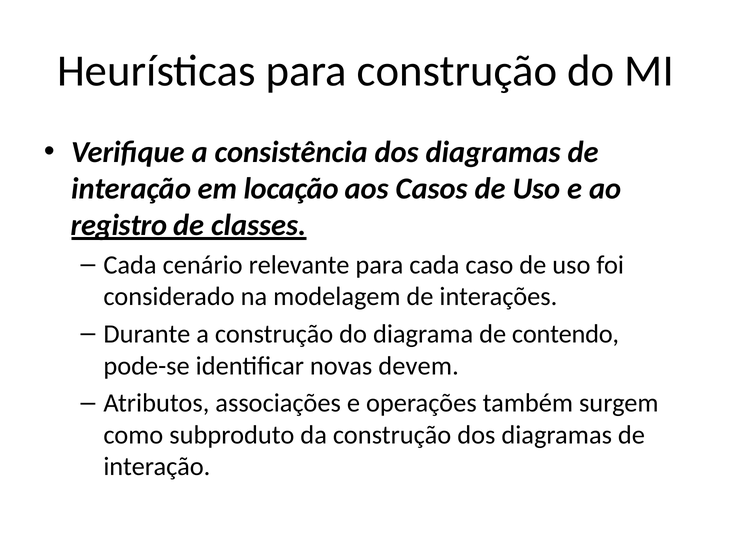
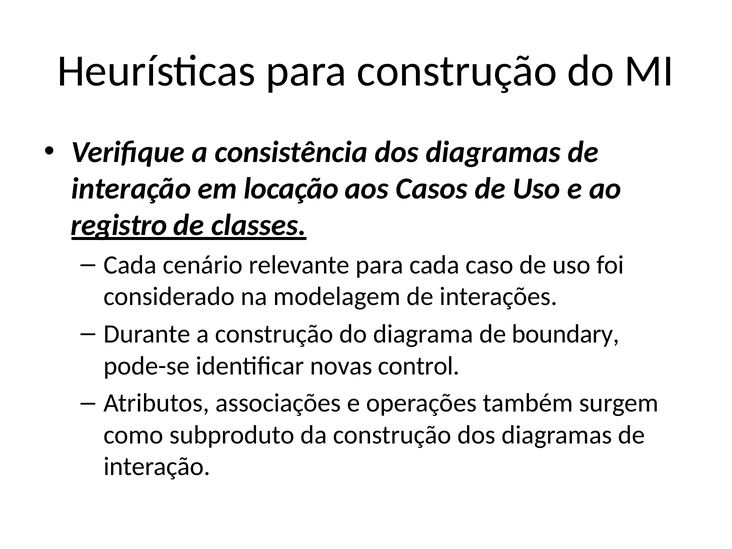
contendo: contendo -> boundary (566, 334)
devem: devem -> control (419, 366)
